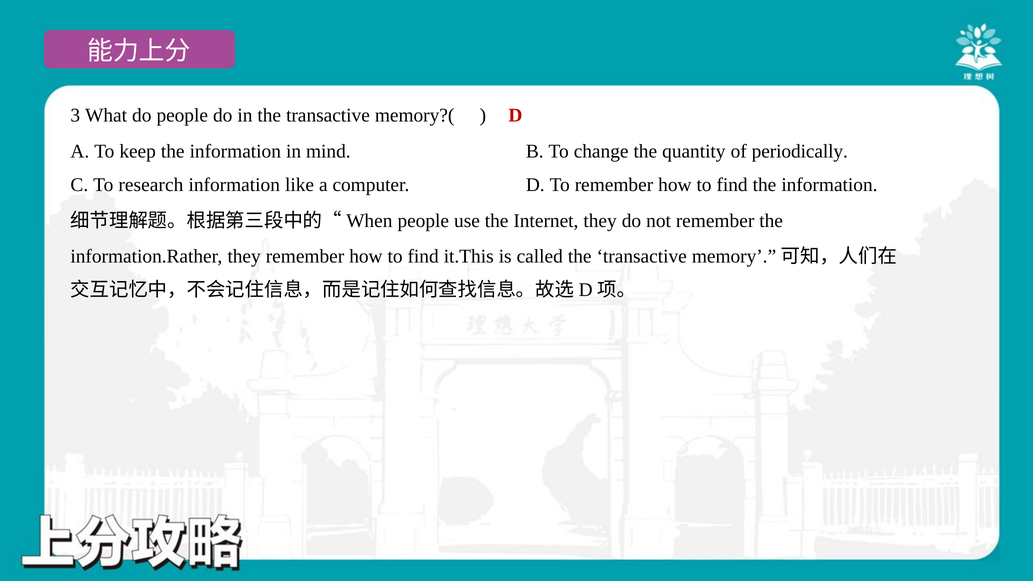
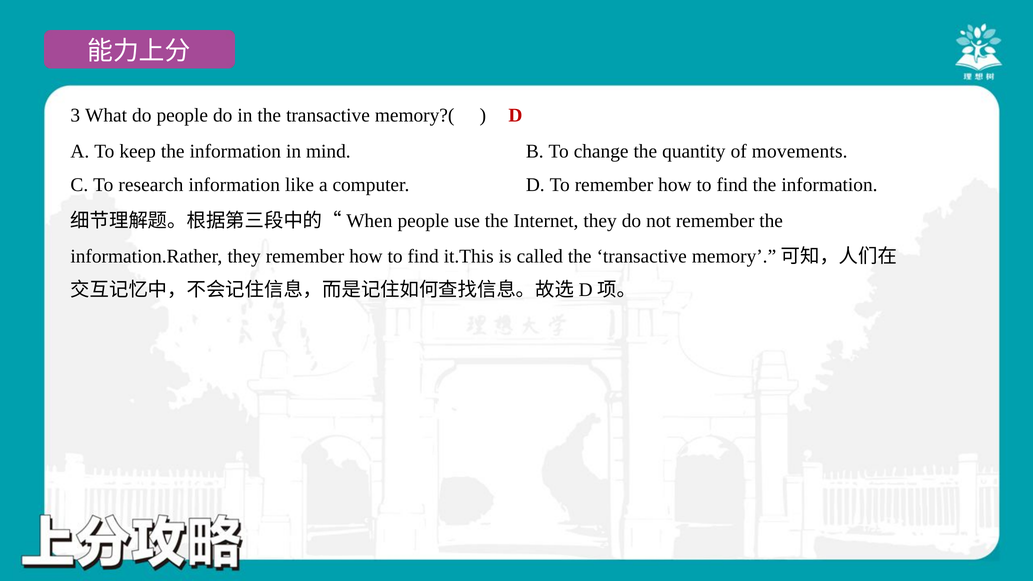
periodically: periodically -> movements (800, 152)
